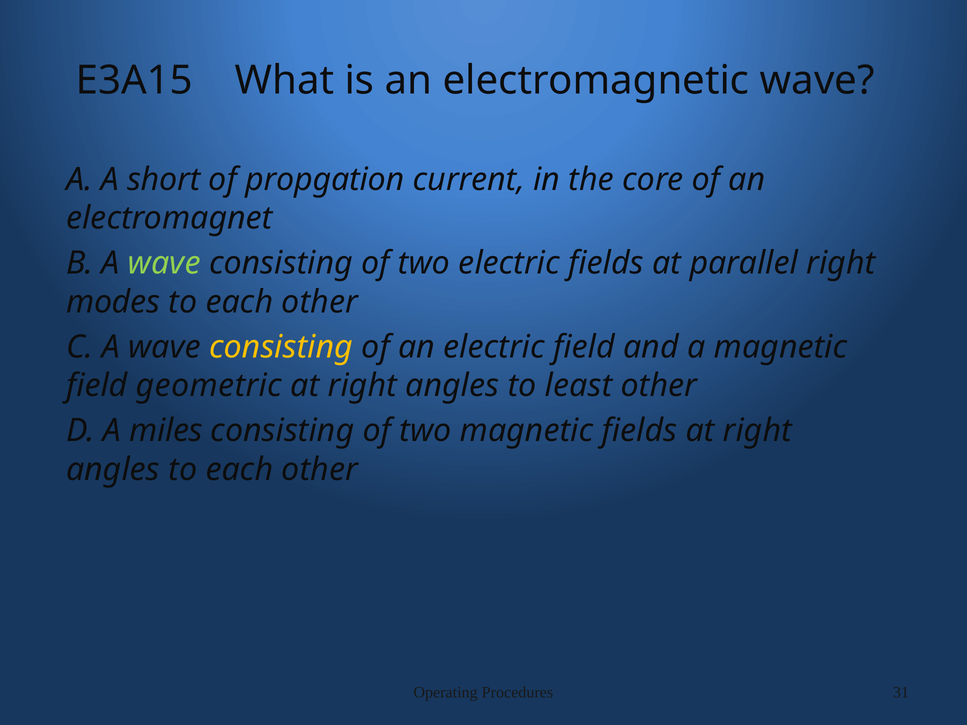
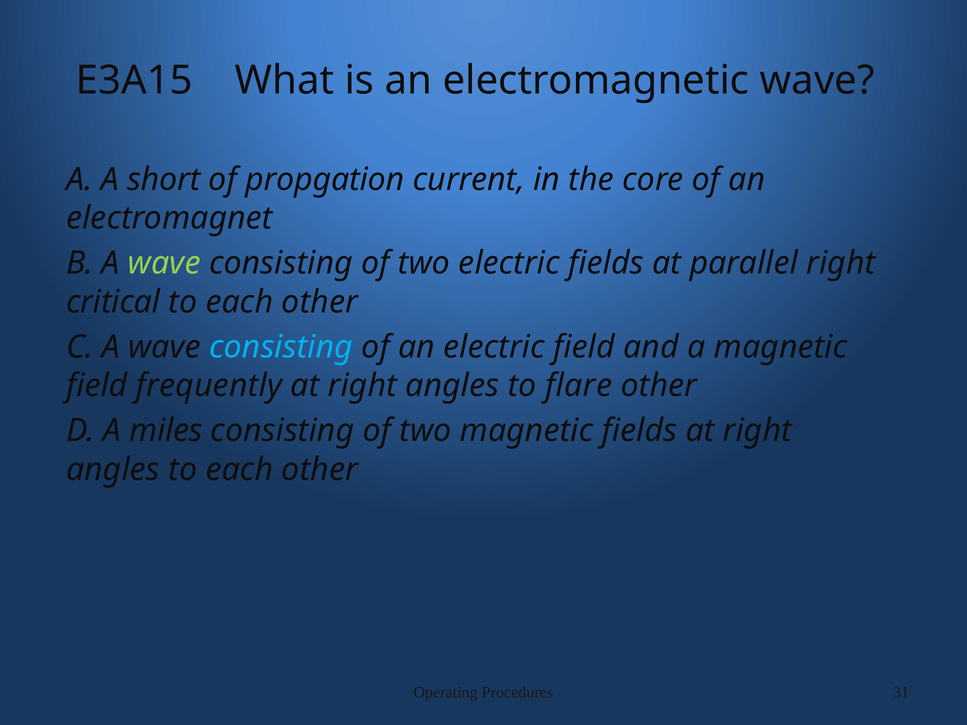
modes: modes -> critical (113, 302)
consisting colour: yellow -> light blue (281, 347)
geometric: geometric -> frequently (209, 386)
least: least -> flare (579, 386)
